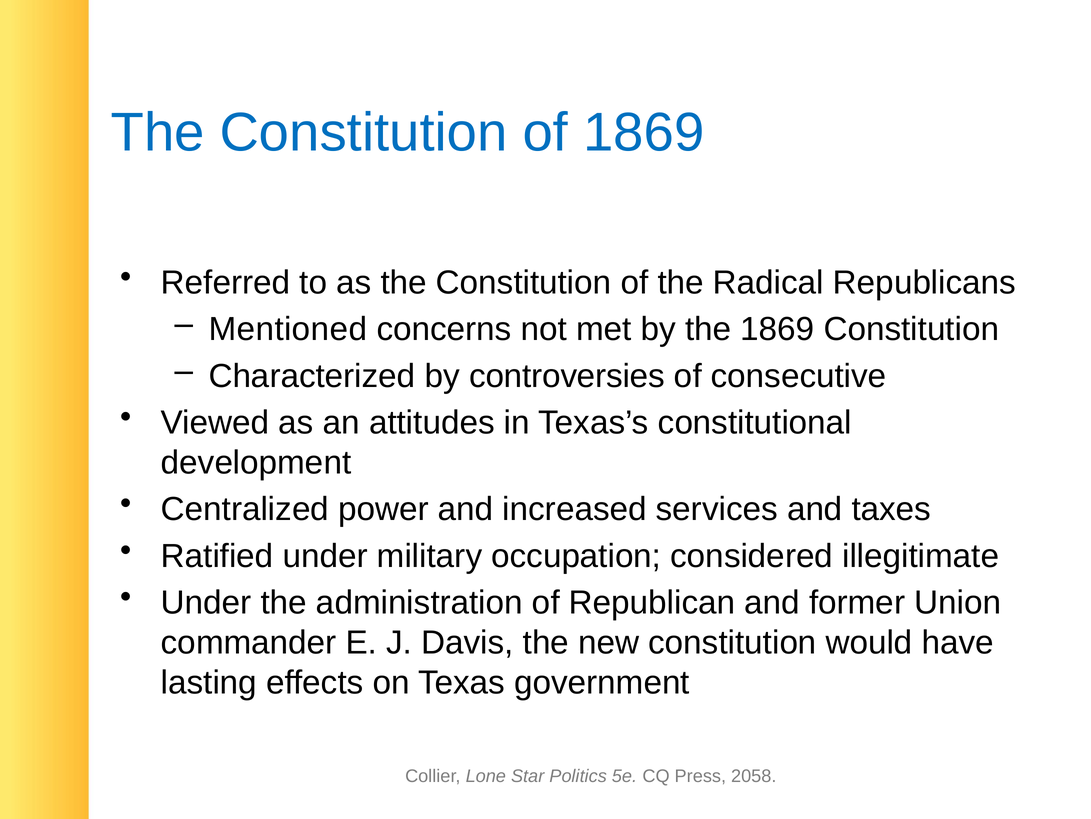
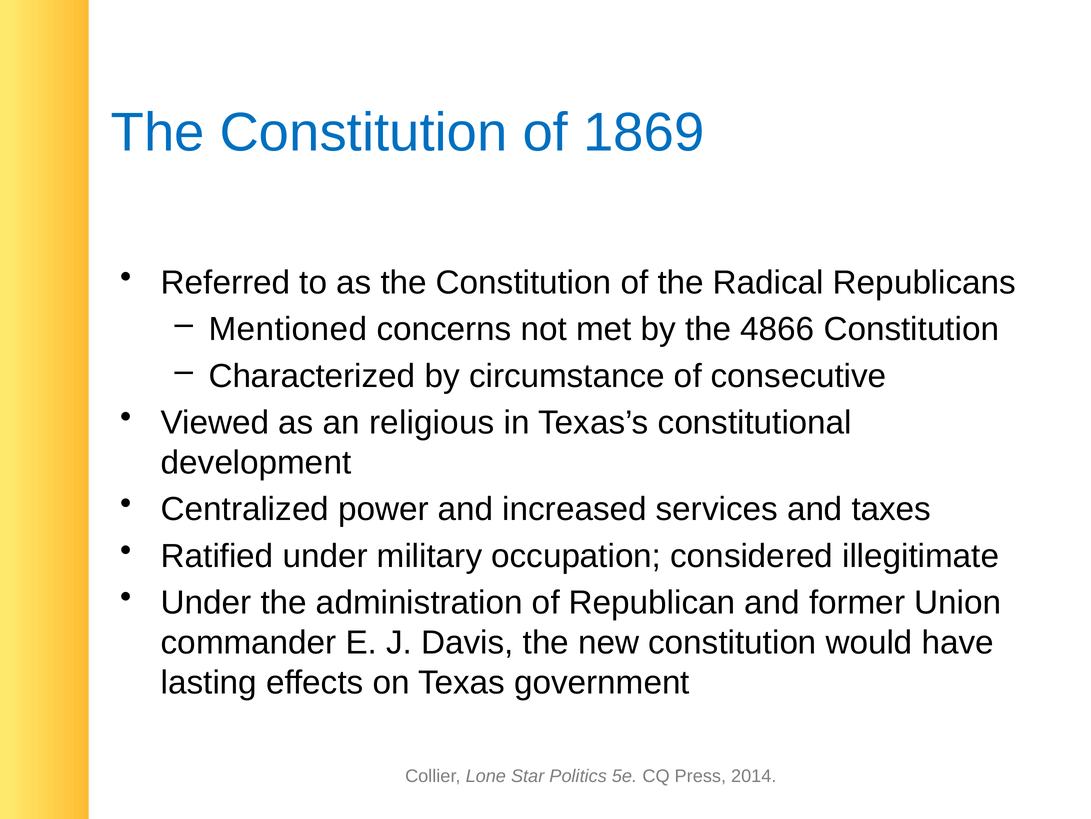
the 1869: 1869 -> 4866 (777, 329)
controversies: controversies -> circumstance (567, 376)
attitudes: attitudes -> religious (432, 422)
2058: 2058 -> 2014 (754, 775)
